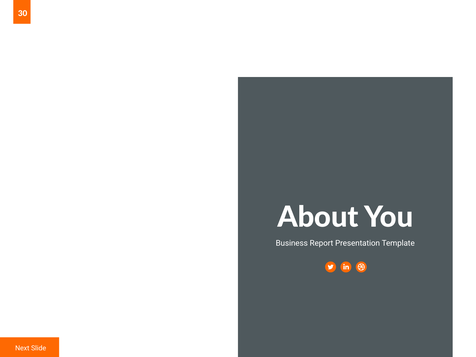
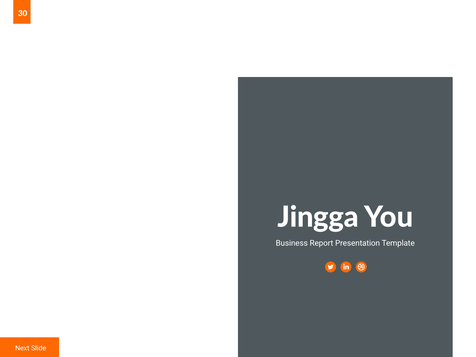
About: About -> Jingga (318, 217)
